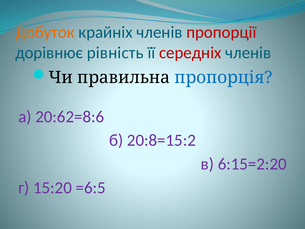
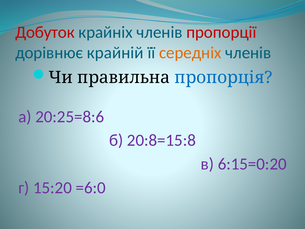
Добуток colour: orange -> red (45, 32)
рівність: рівність -> крайній (115, 53)
середніх colour: red -> orange (190, 53)
20:62=8:6: 20:62=8:6 -> 20:25=8:6 (70, 117)
20:8=15:2: 20:8=15:2 -> 20:8=15:8 (161, 140)
6:15=2:20: 6:15=2:20 -> 6:15=0:20 (252, 164)
=6:5: =6:5 -> =6:0 (91, 188)
